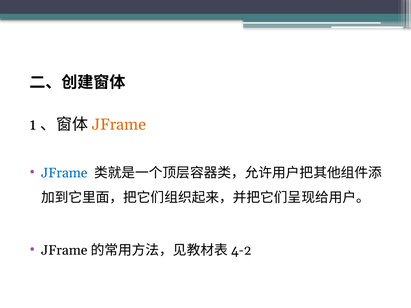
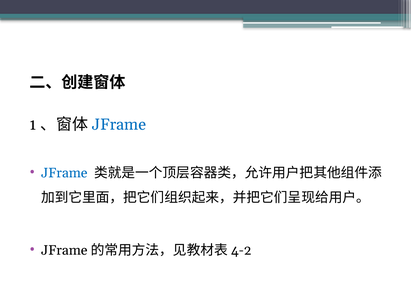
JFrame colour: orange -> blue (119, 125)
